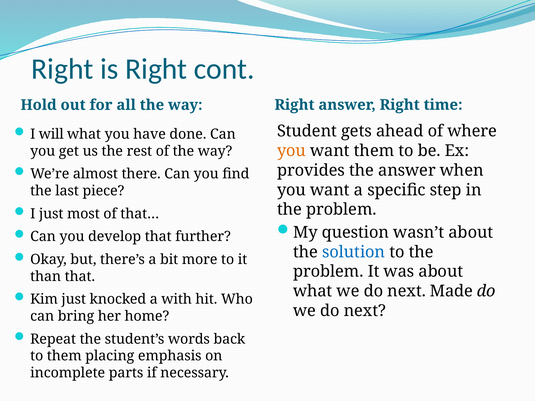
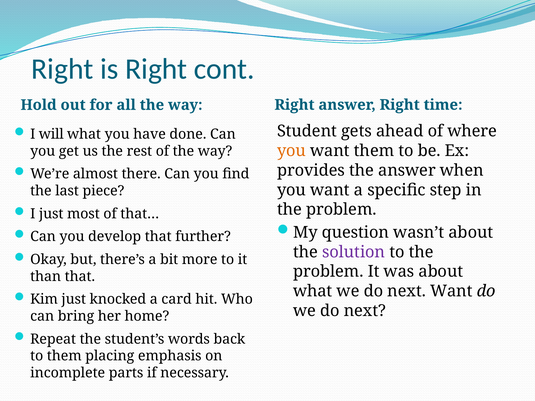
solution colour: blue -> purple (354, 252)
next Made: Made -> Want (451, 291)
with: with -> card (177, 299)
